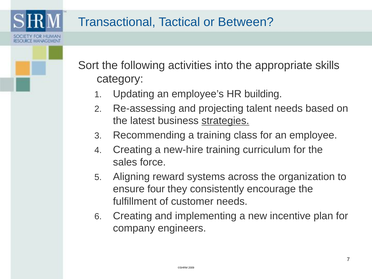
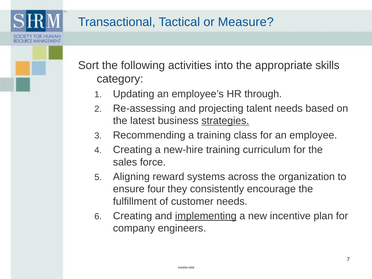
Between: Between -> Measure (246, 22)
building: building -> through (263, 94)
implementing underline: none -> present (206, 216)
